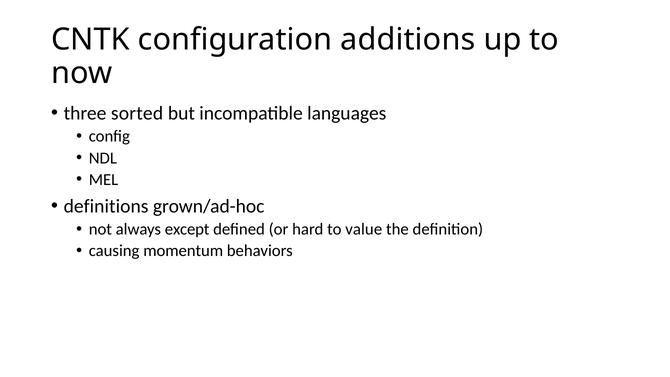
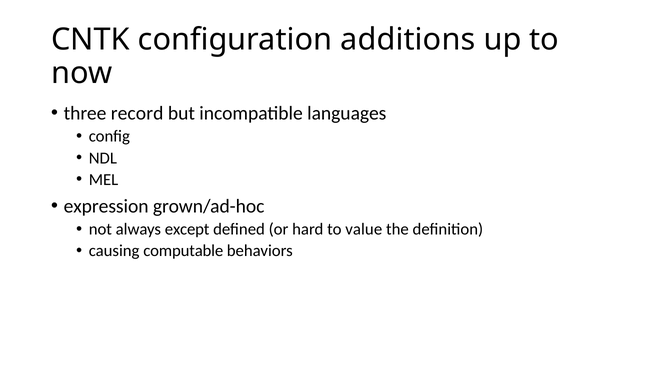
sorted: sorted -> record (137, 113)
definitions: definitions -> expression (106, 206)
momentum: momentum -> computable (183, 251)
